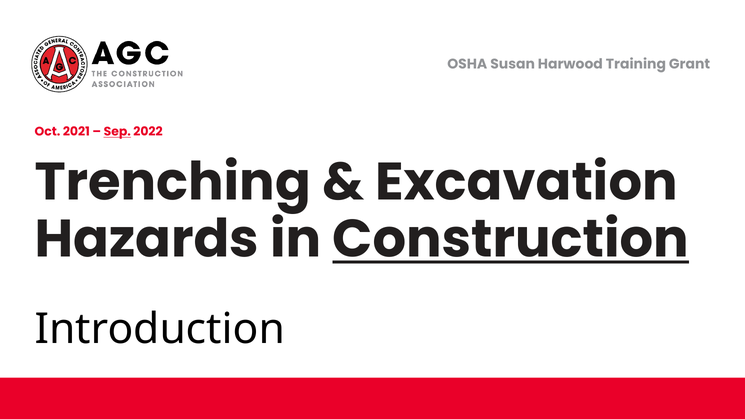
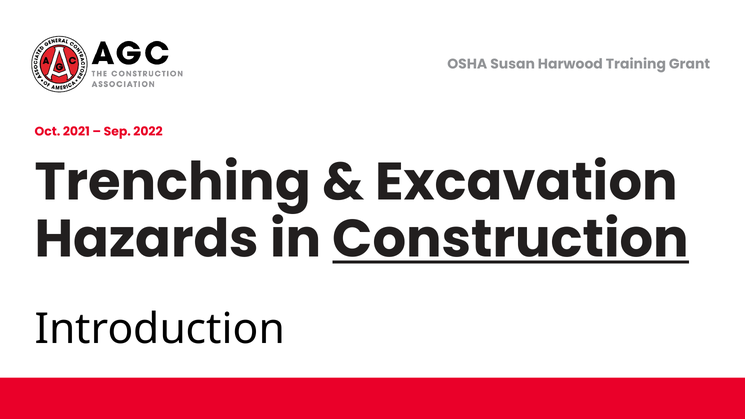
Sep underline: present -> none (117, 132)
